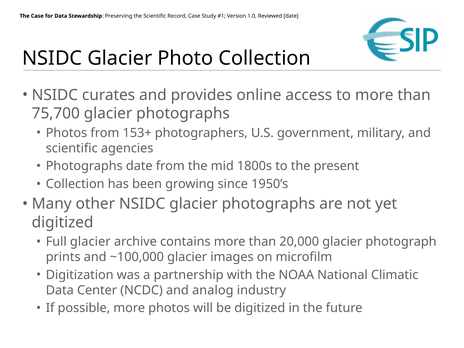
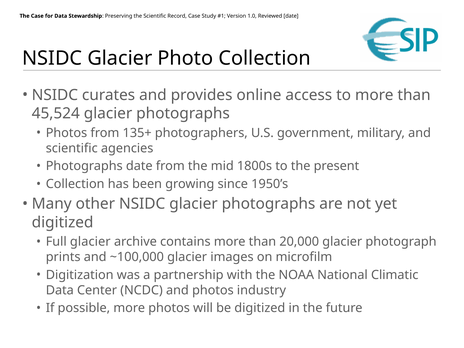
75,700: 75,700 -> 45,524 (56, 114)
153+: 153+ -> 135+ (137, 133)
and analog: analog -> photos (213, 290)
